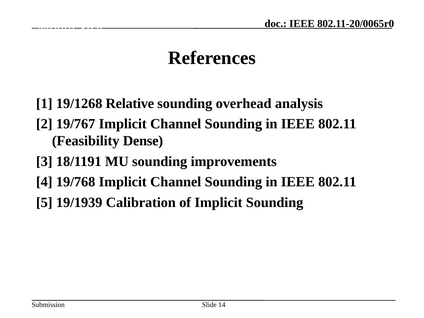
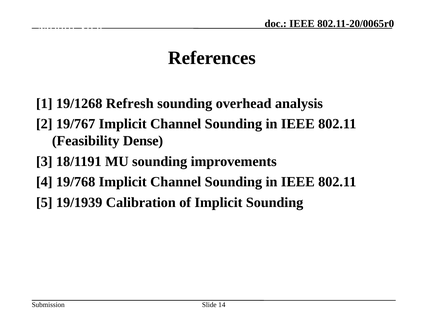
Relative: Relative -> Refresh (130, 103)
